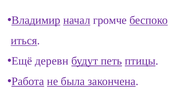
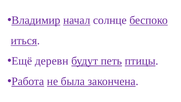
громче: громче -> солнце (110, 20)
